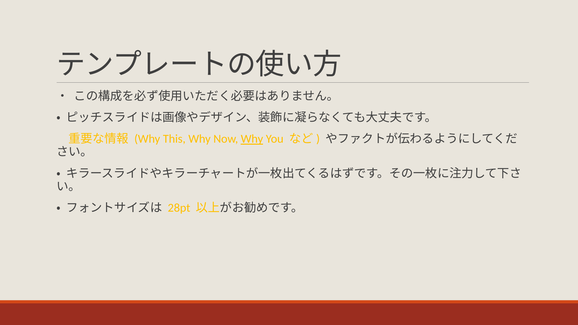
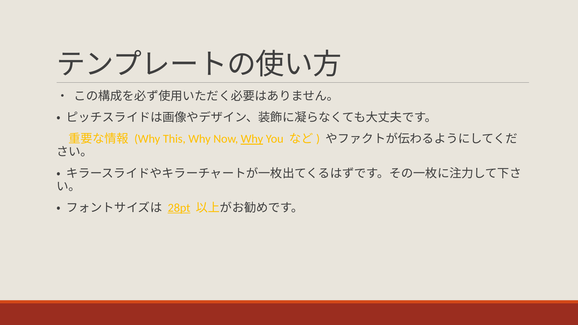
28pt underline: none -> present (179, 208)
